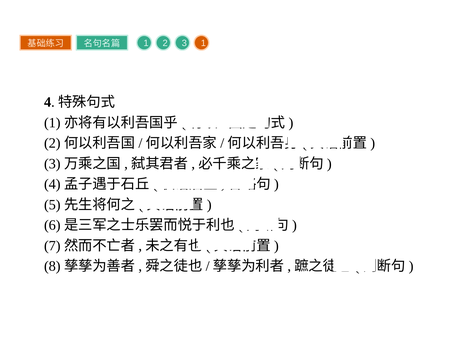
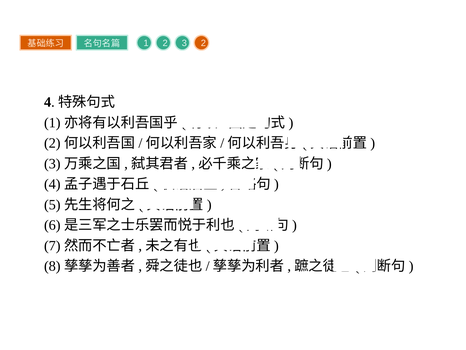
3 1: 1 -> 2 (203, 43)
